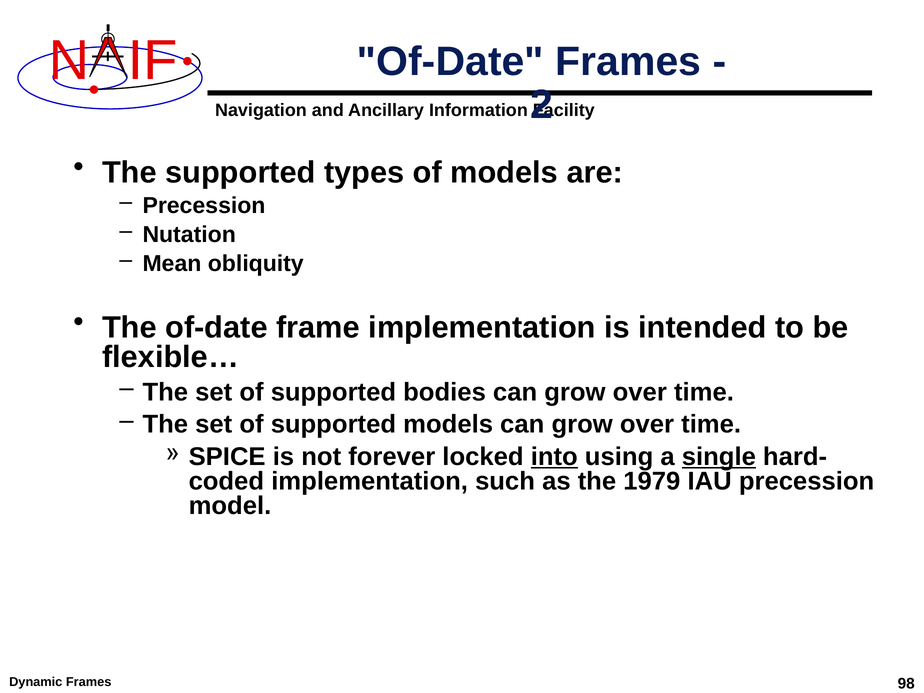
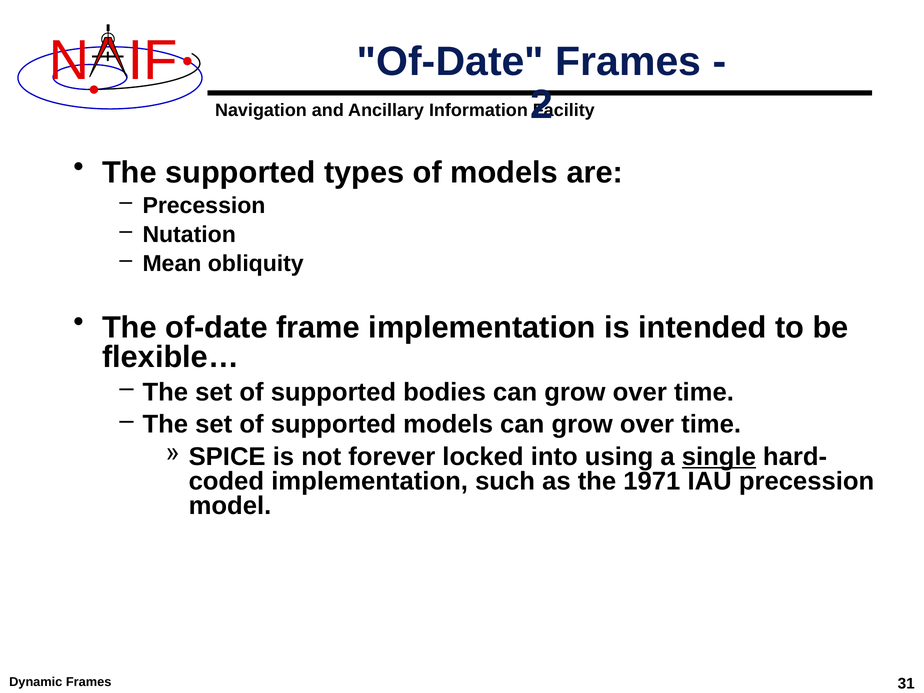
into underline: present -> none (554, 457)
1979: 1979 -> 1971 (652, 482)
98: 98 -> 31 (906, 684)
